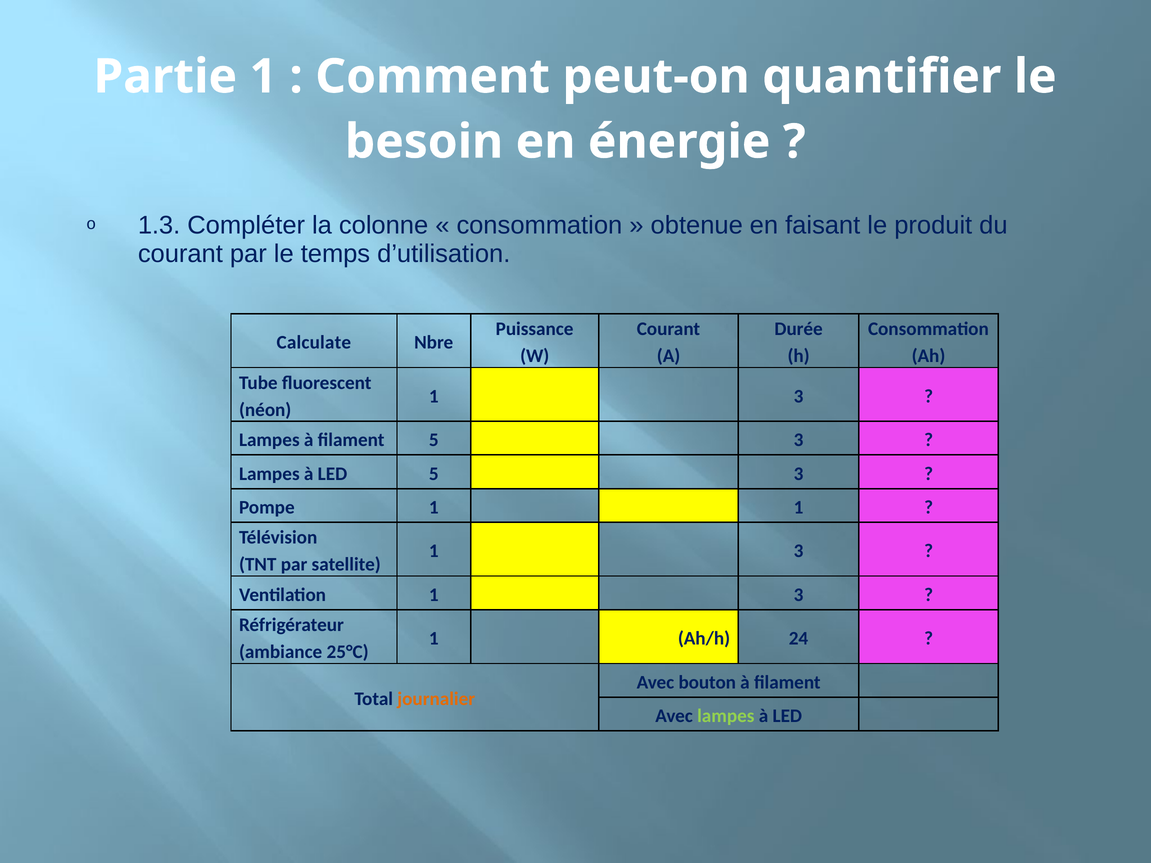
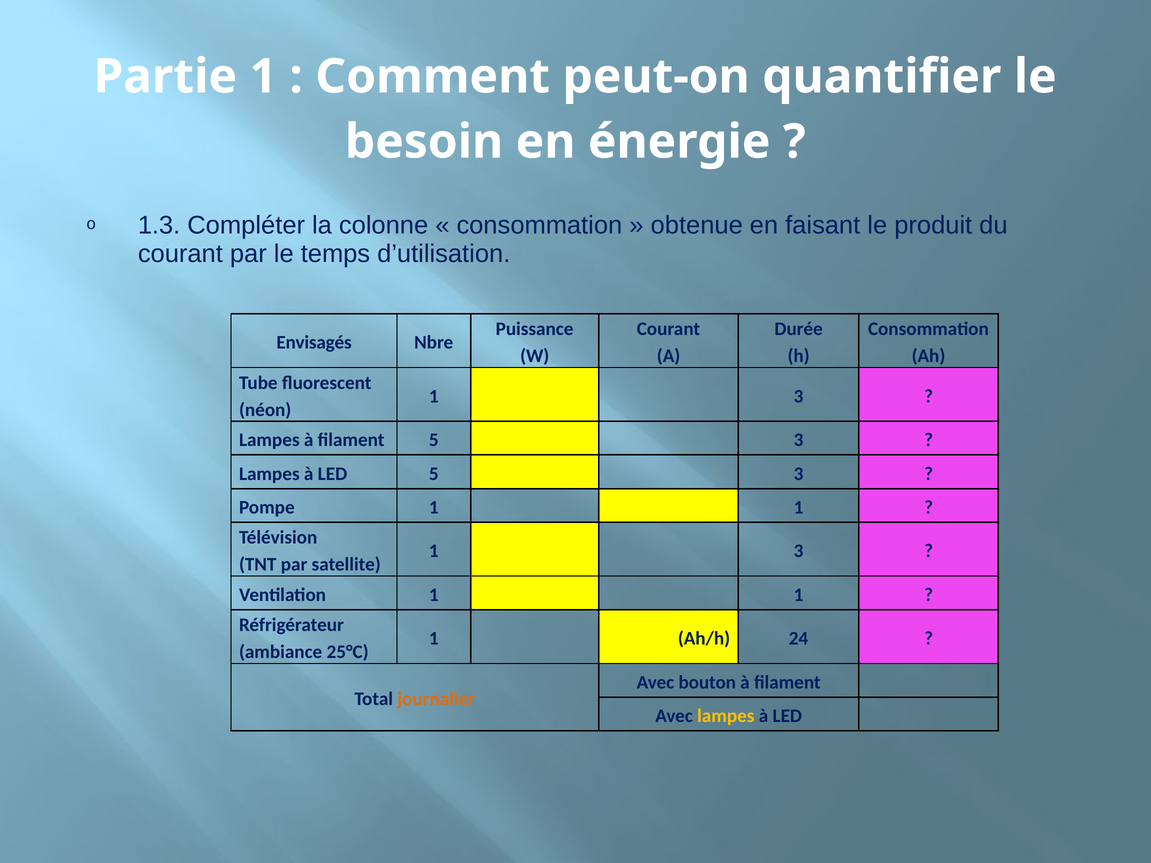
Calculate: Calculate -> Envisagés (314, 343)
Ventilation 1 3: 3 -> 1 (799, 595)
lampes colour: light green -> yellow (726, 716)
